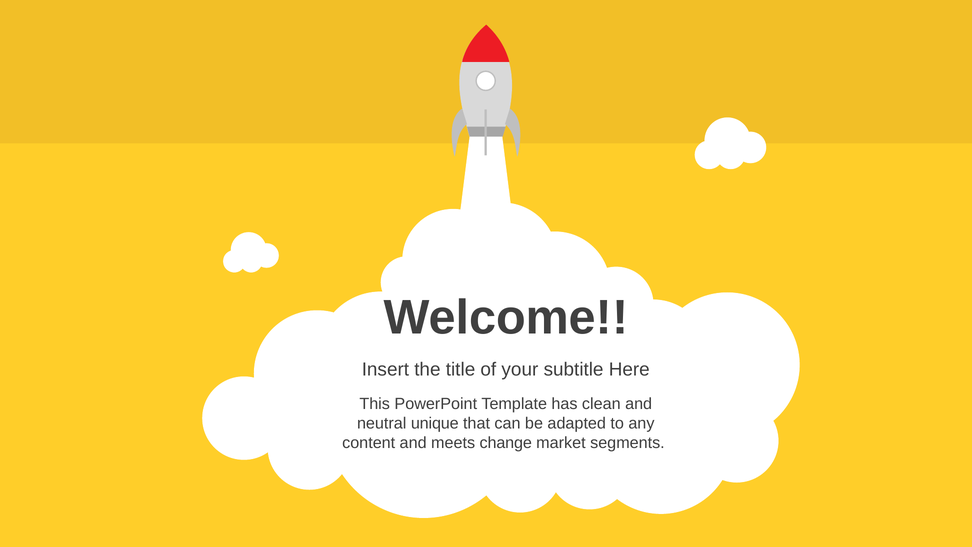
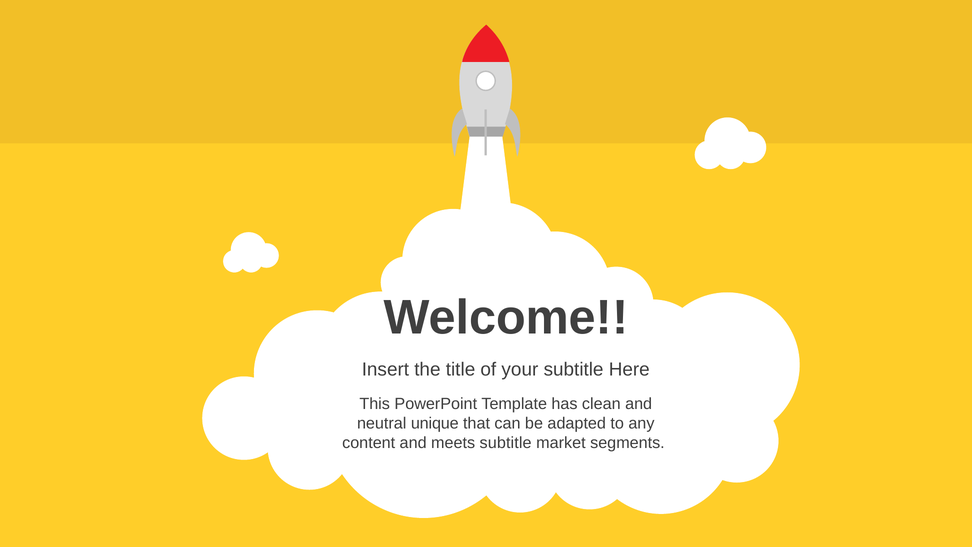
meets change: change -> subtitle (506, 443)
